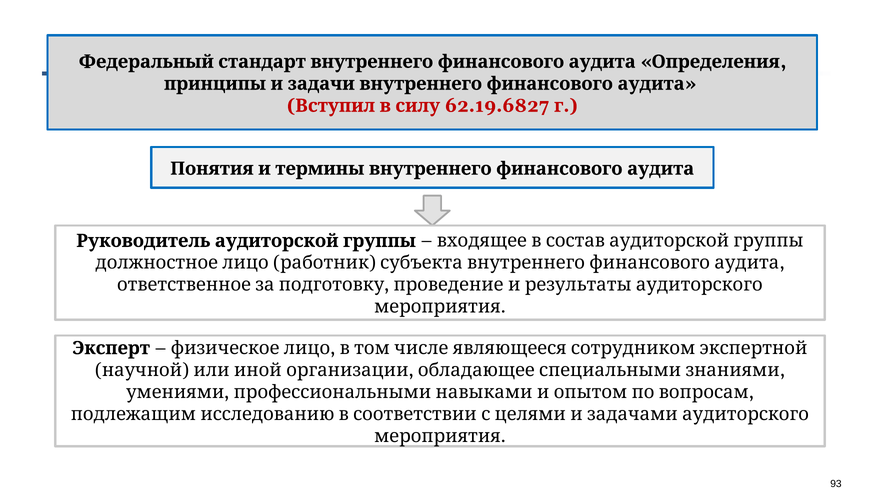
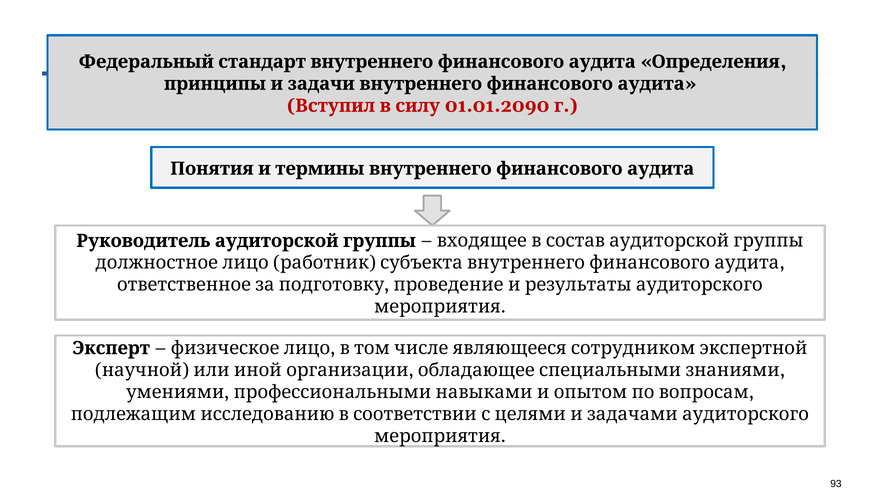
62.19.6827: 62.19.6827 -> 01.01.2090 (497, 106)
